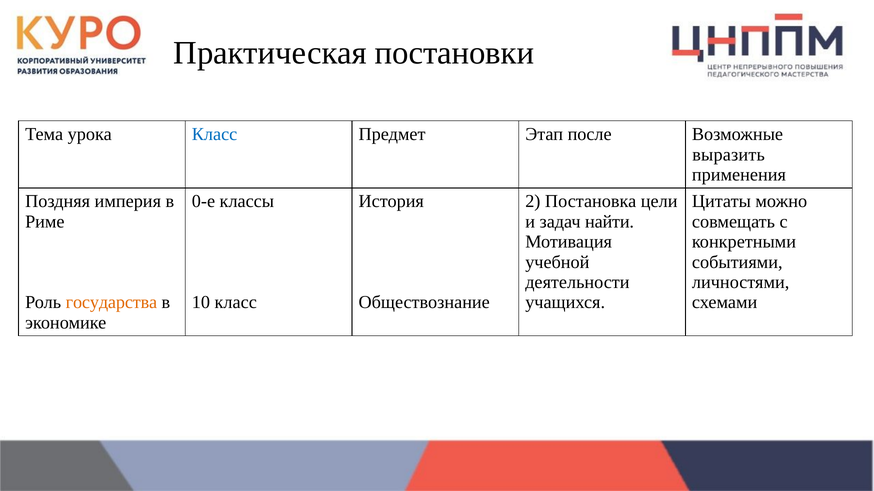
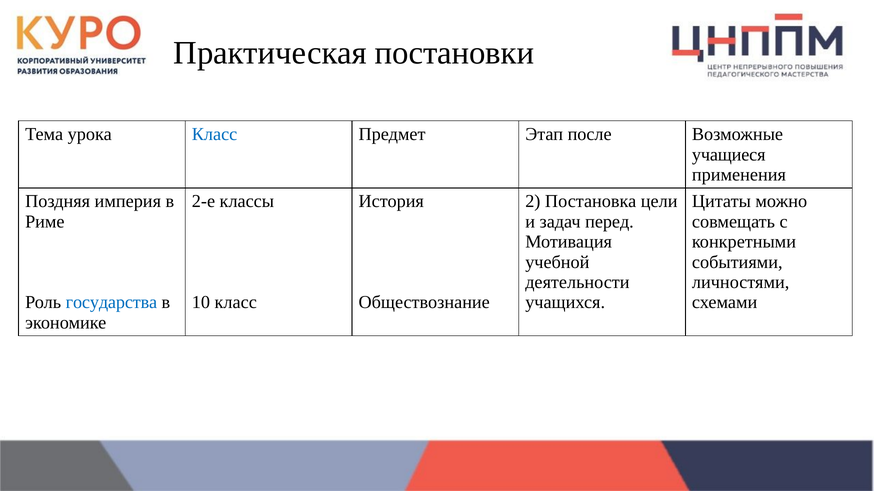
выразить: выразить -> учащиеся (729, 155)
0-е: 0-е -> 2-е (203, 202)
найти: найти -> перед (609, 222)
государства colour: orange -> blue (111, 303)
